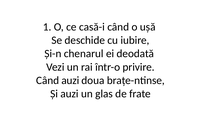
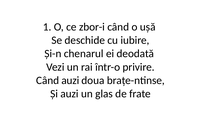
casă-i: casă-i -> zbor-i (92, 27)
